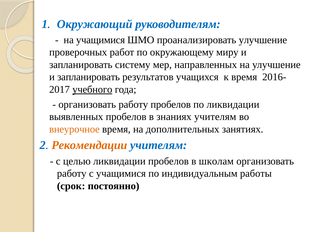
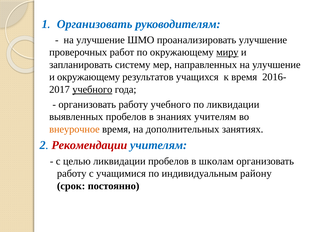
Окружающий: Окружающий -> Организовать (95, 24)
учащимися: учащимися -> улучшение (101, 40)
миру underline: none -> present (227, 52)
запланировать: запланировать -> окружающему (89, 77)
работу пробелов: пробелов -> учебного (171, 104)
Рекомендации colour: orange -> red (89, 145)
работы: работы -> району (256, 173)
